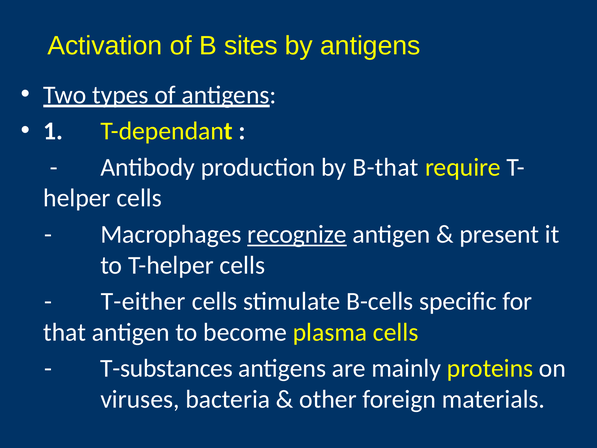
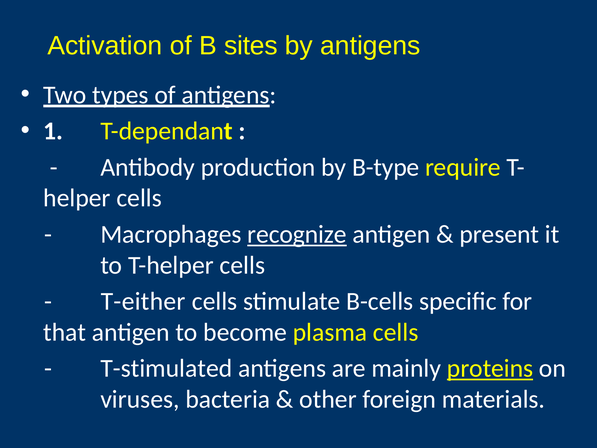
B-that: B-that -> B-type (386, 167)
T-substances: T-substances -> T-stimulated (166, 368)
proteins underline: none -> present (490, 368)
